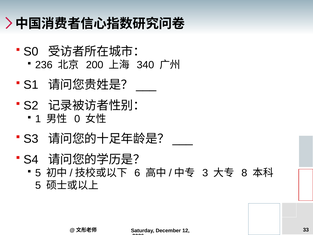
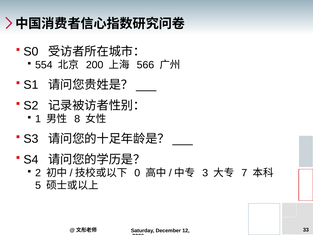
236: 236 -> 554 (44, 65)
340: 340 -> 566 (145, 65)
0: 0 -> 8 (77, 119)
5: 5 -> 2 (38, 173)
6: 6 -> 0 (137, 173)
8: 8 -> 7 (244, 173)
